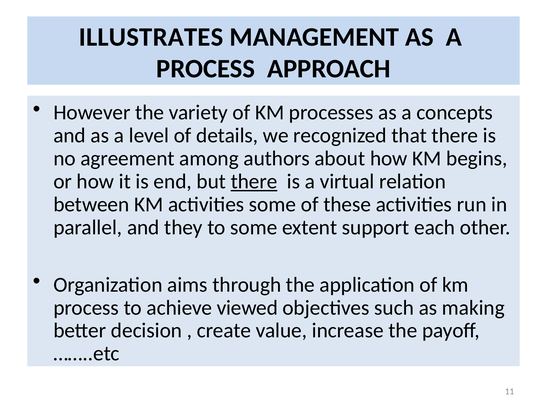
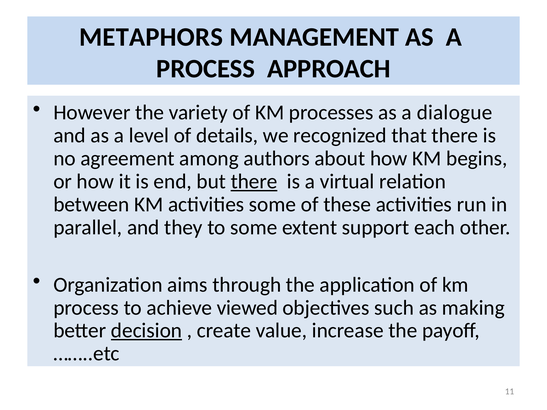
ILLUSTRATES: ILLUSTRATES -> METAPHORS (151, 37)
concepts: concepts -> dialogue (455, 113)
decision underline: none -> present (147, 331)
